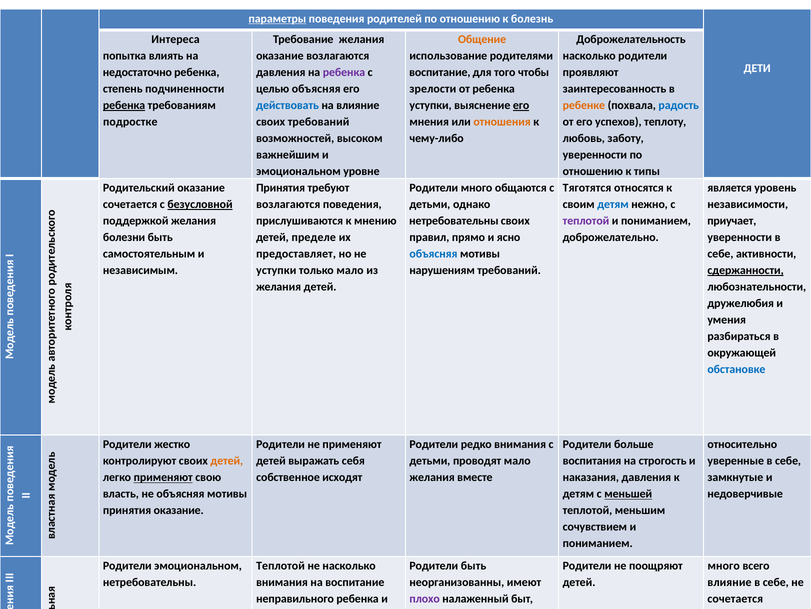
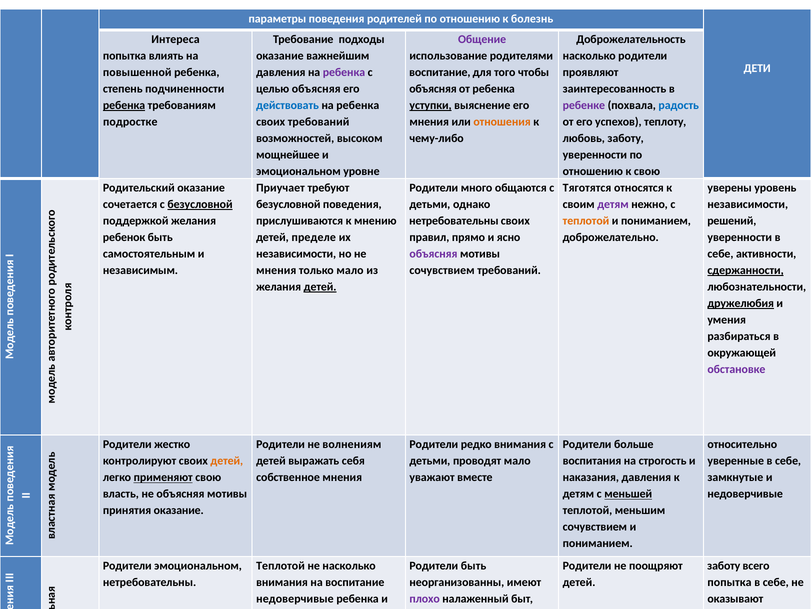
параметры underline: present -> none (277, 19)
Требование желания: желания -> подходы (362, 39)
Общение colour: orange -> purple (482, 39)
оказание возлагаются: возлагаются -> важнейшим (338, 56)
недостаточно: недостаточно -> повышенной (137, 72)
зрелости: зрелости -> объясняя (433, 89)
влияние: влияние -> ребенка (358, 105)
уступки underline: none -> present (431, 105)
его underline: present -> none (521, 105)
ребенке colour: orange -> purple (584, 105)
важнейшим: важнейшим -> мощнейшее (288, 155)
к типы: типы -> свою (647, 171)
Принятия: Принятия -> Приучает (281, 188)
является: является -> уверены (730, 188)
возлагаются: возлагаются -> безусловной (288, 204)
детям colour: blue -> purple (613, 204)
теплотой colour: purple -> orange (586, 221)
приучает: приучает -> решений (732, 221)
болезни: болезни -> ребенок (124, 237)
предоставляет: предоставляет -> независимости (296, 254)
объясняя colour: blue -> purple (433, 254)
уступки: уступки -> мнения (276, 270)
нарушениям: нарушениям -> сочувствием (442, 270)
детей underline: none -> present (320, 287)
дружелюбия underline: none -> present (741, 303)
обстановке colour: blue -> purple (736, 369)
не применяют: применяют -> волнениям (352, 444)
собственное исходят: исходят -> мнения (342, 477)
желания: желания -> уважают (432, 477)
много: много -> заботу (724, 565)
влияние: влияние -> попытка (729, 582)
неправильного: неправильного -> недоверчивые (295, 598)
сочетается: сочетается -> оказывают (735, 598)
